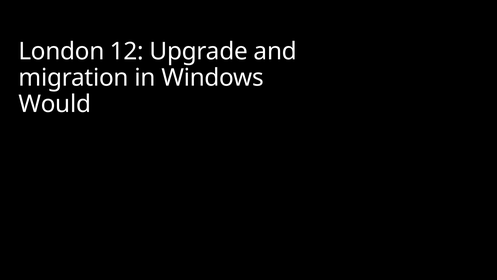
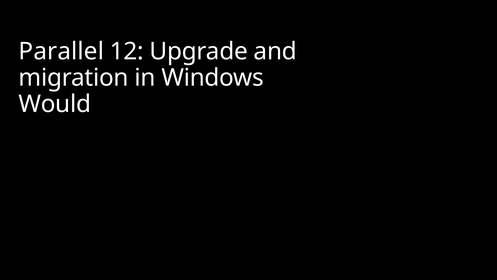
London: London -> Parallel (61, 51)
